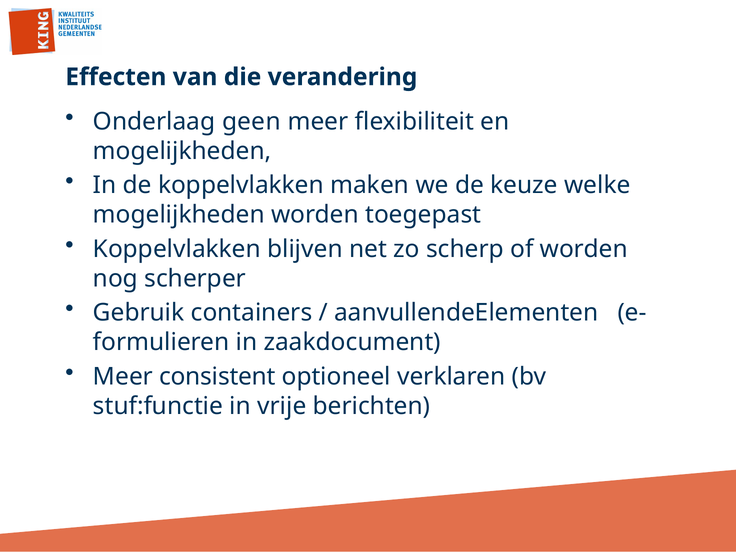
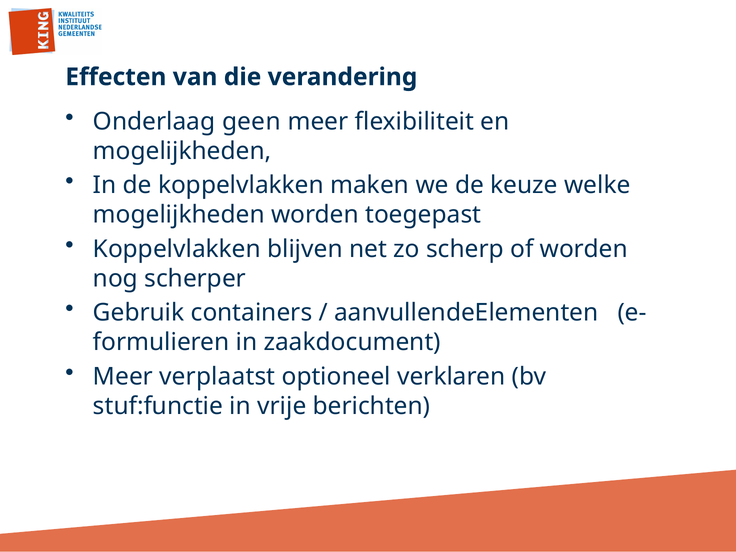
consistent: consistent -> verplaatst (217, 377)
